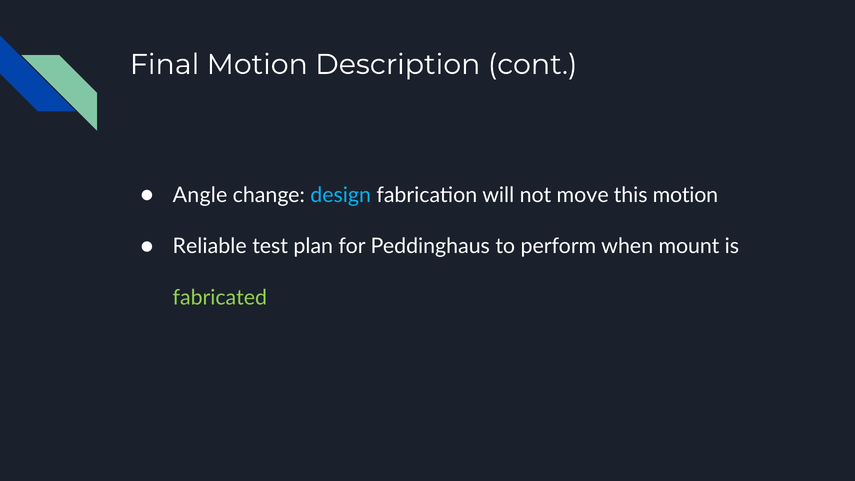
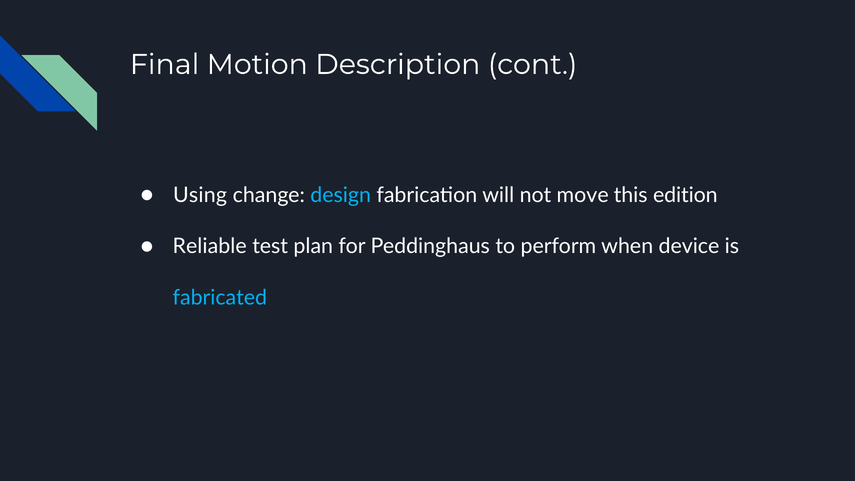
Angle: Angle -> Using (200, 195)
this motion: motion -> edition (685, 195)
mount: mount -> device (689, 246)
fabricated colour: light green -> light blue (220, 298)
